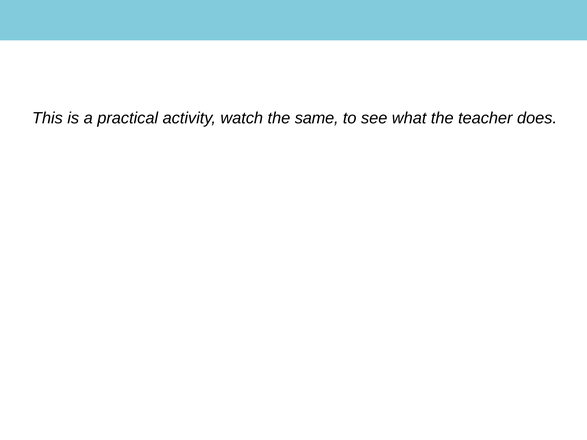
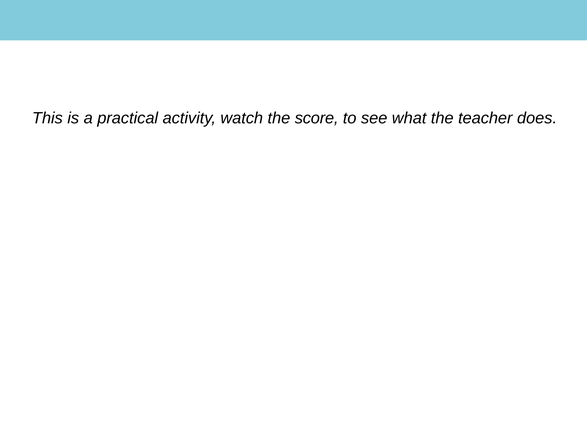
same: same -> score (317, 118)
